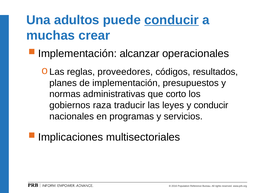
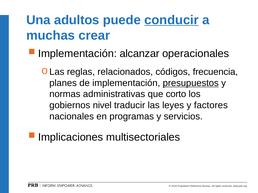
proveedores: proveedores -> relacionados (125, 72)
resultados: resultados -> frecuencia (215, 72)
presupuestos underline: none -> present (191, 83)
raza: raza -> nivel (102, 106)
y conducir: conducir -> factores (211, 106)
